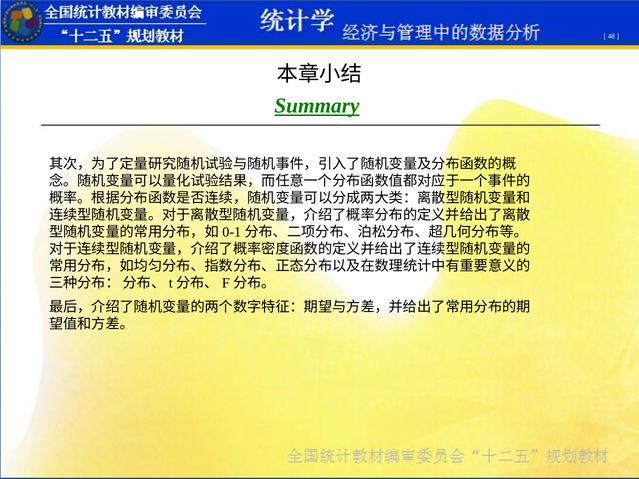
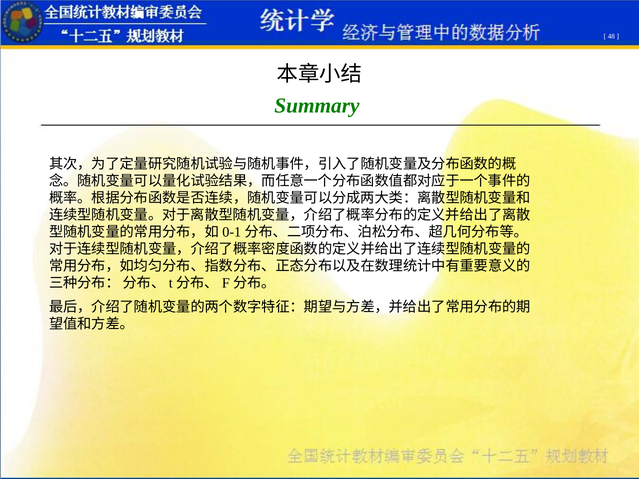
Summary underline: present -> none (317, 106)
